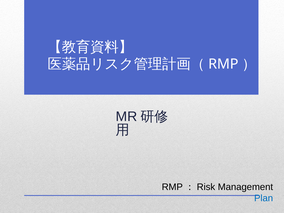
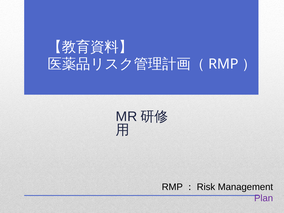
Plan colour: blue -> purple (264, 198)
